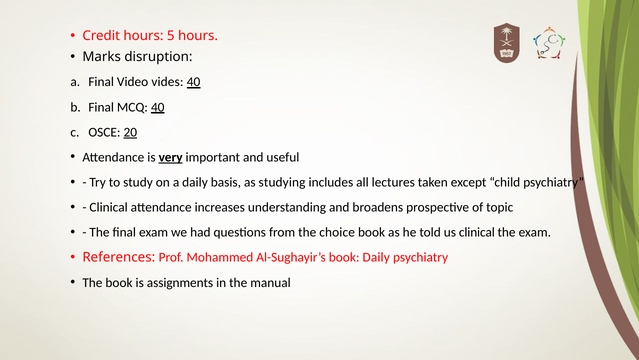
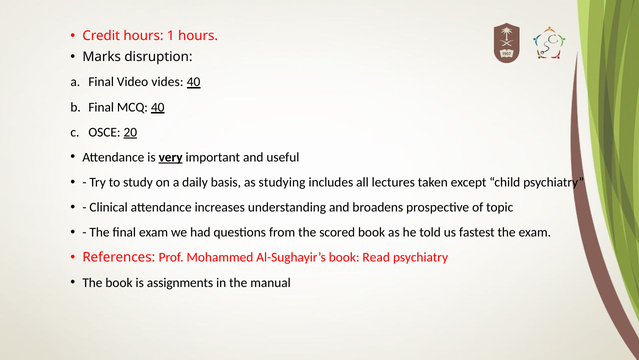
5: 5 -> 1 (171, 36)
choice: choice -> scored (337, 232)
us clinical: clinical -> fastest (477, 232)
book Daily: Daily -> Read (376, 257)
